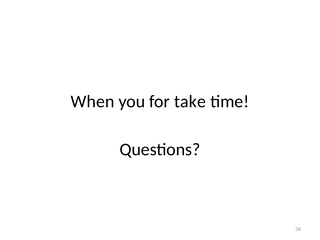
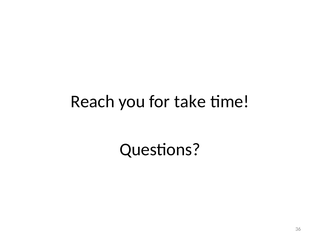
When: When -> Reach (93, 102)
